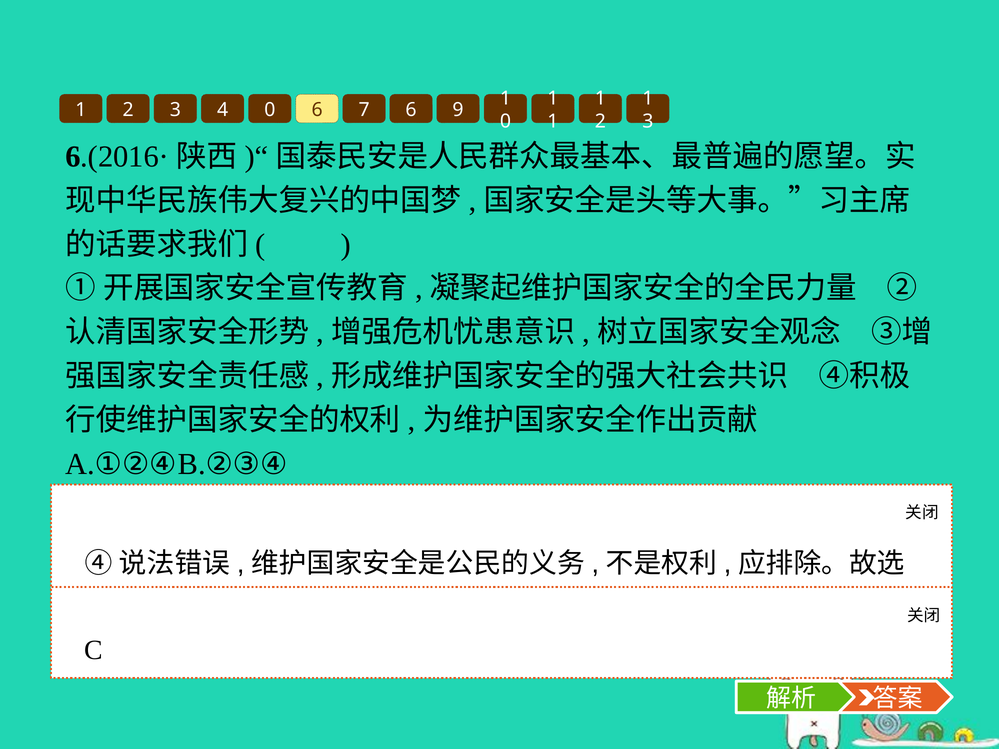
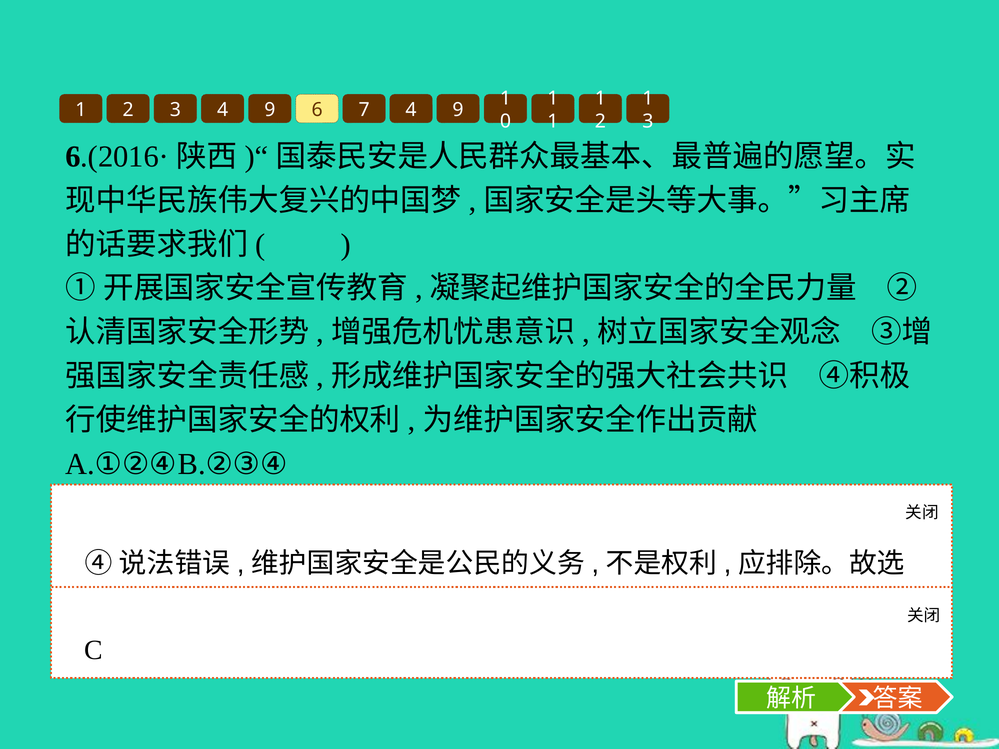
3 4 0: 0 -> 9 (270, 110)
7 6: 6 -> 4 (411, 110)
